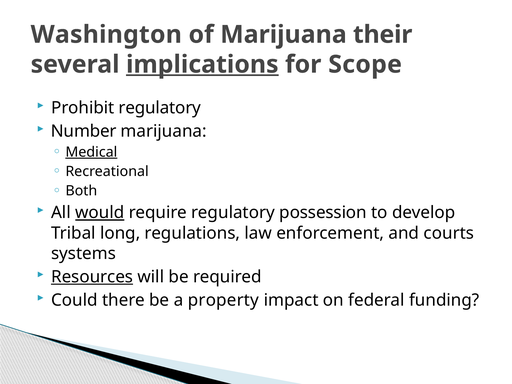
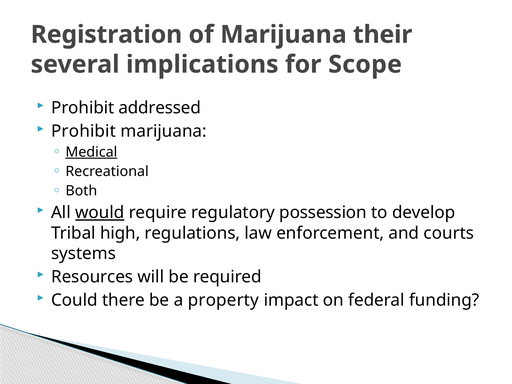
Washington: Washington -> Registration (106, 35)
implications underline: present -> none (202, 64)
Prohibit regulatory: regulatory -> addressed (160, 108)
Number: Number -> Prohibit (84, 131)
long: long -> high (120, 233)
Resources underline: present -> none (92, 277)
